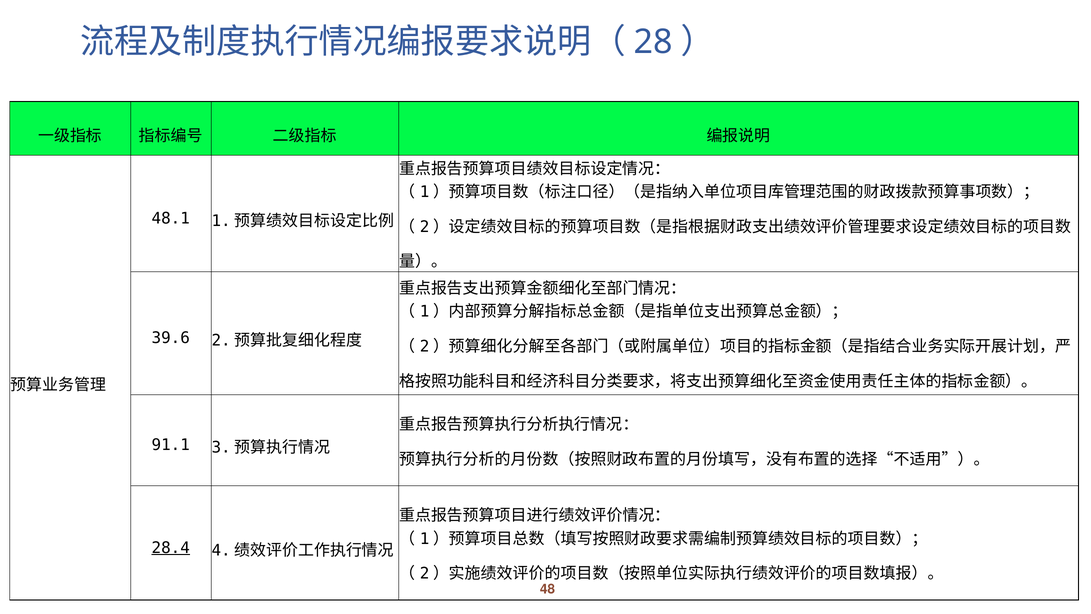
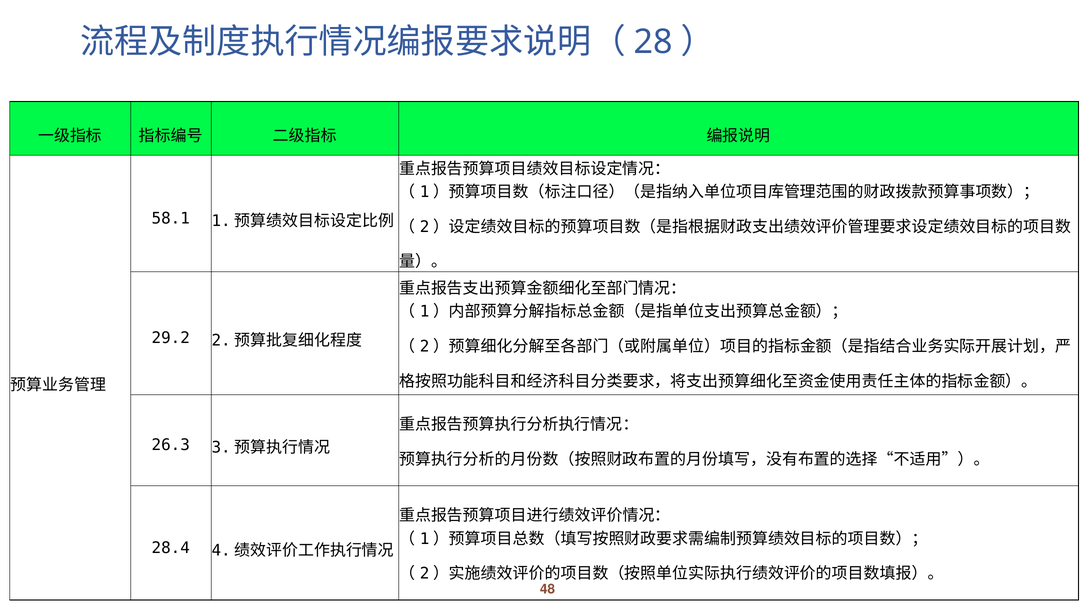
48.1: 48.1 -> 58.1 (171, 218)
39.6: 39.6 -> 29.2 (171, 338)
91.1: 91.1 -> 26.3 (171, 445)
28.4 underline: present -> none (171, 548)
